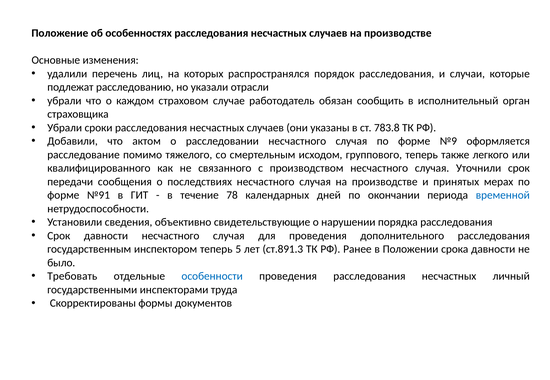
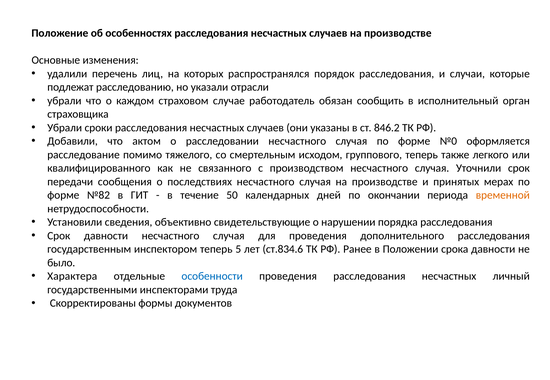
783.8: 783.8 -> 846.2 (387, 128)
№9: №9 -> №0 (448, 142)
№91: №91 -> №82 (99, 196)
78: 78 -> 50 (232, 196)
временной colour: blue -> orange (503, 196)
ст.891.3: ст.891.3 -> ст.834.6 (283, 250)
Требовать: Требовать -> Характера (72, 277)
